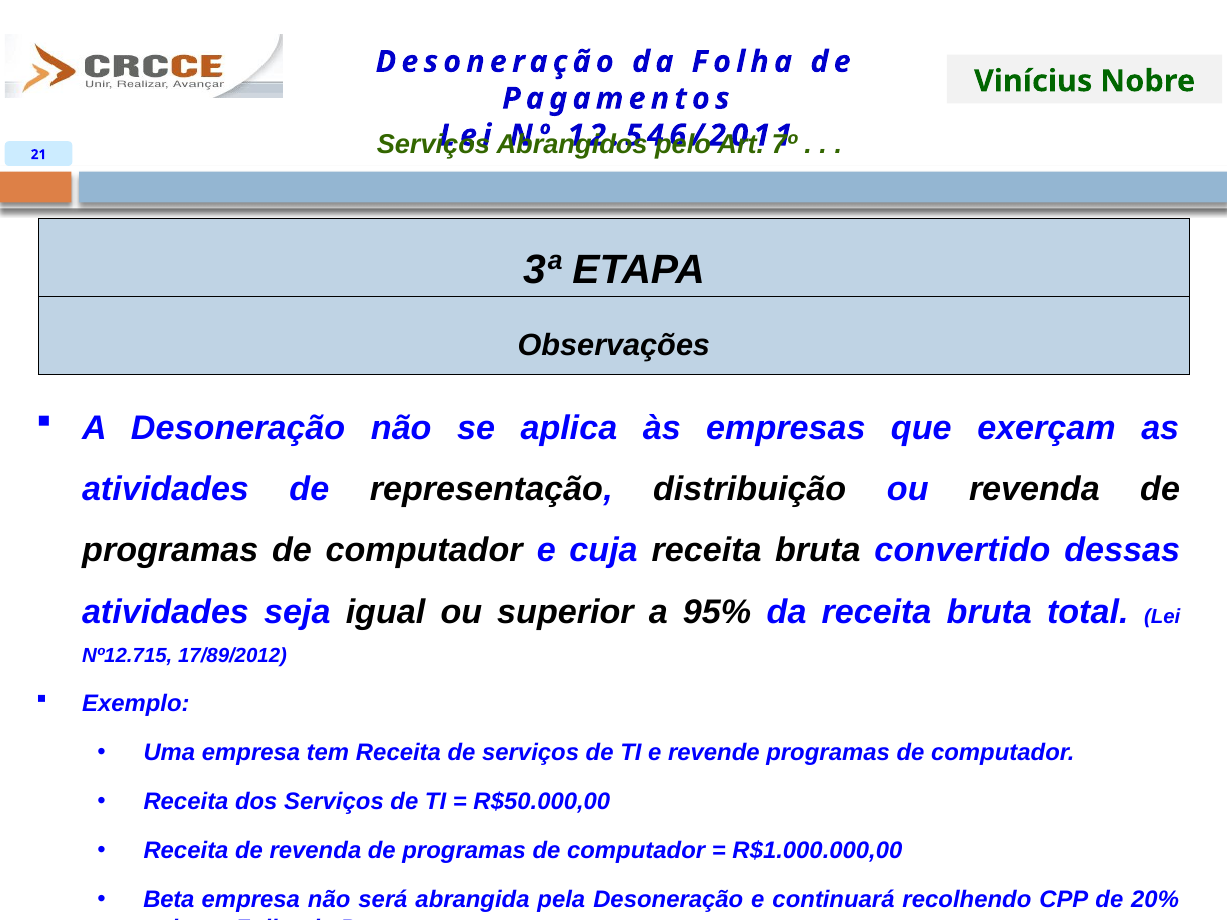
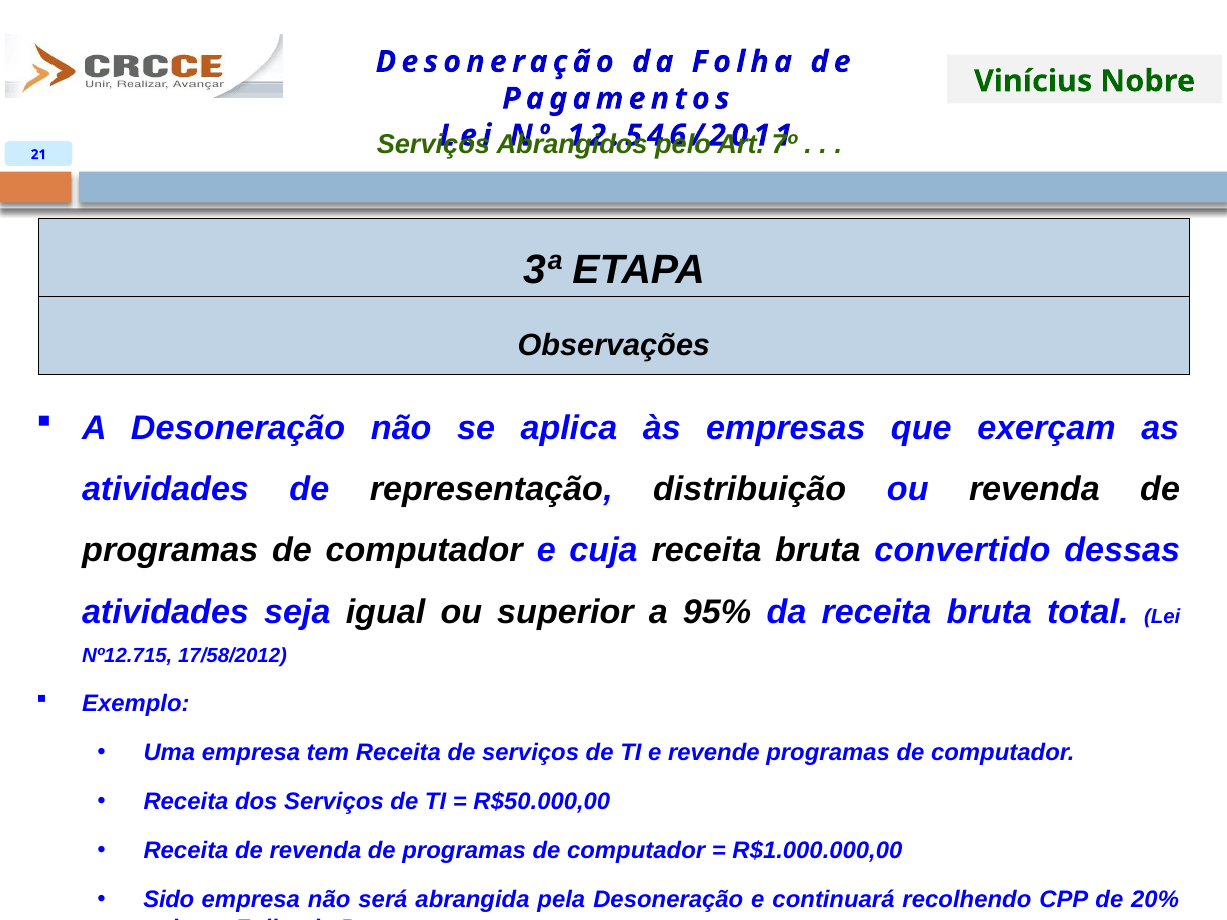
17/89/2012: 17/89/2012 -> 17/58/2012 (233, 656)
Beta: Beta -> Sido (169, 900)
